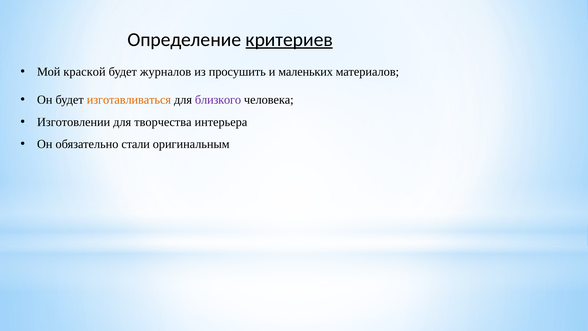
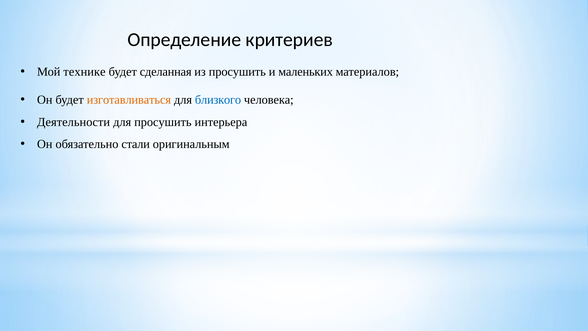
критериев underline: present -> none (289, 40)
краской: краской -> технике (84, 72)
журналов: журналов -> сделанная (166, 72)
близкого colour: purple -> blue (218, 100)
Изготовлении: Изготовлении -> Деятельности (74, 122)
для творчества: творчества -> просушить (163, 122)
